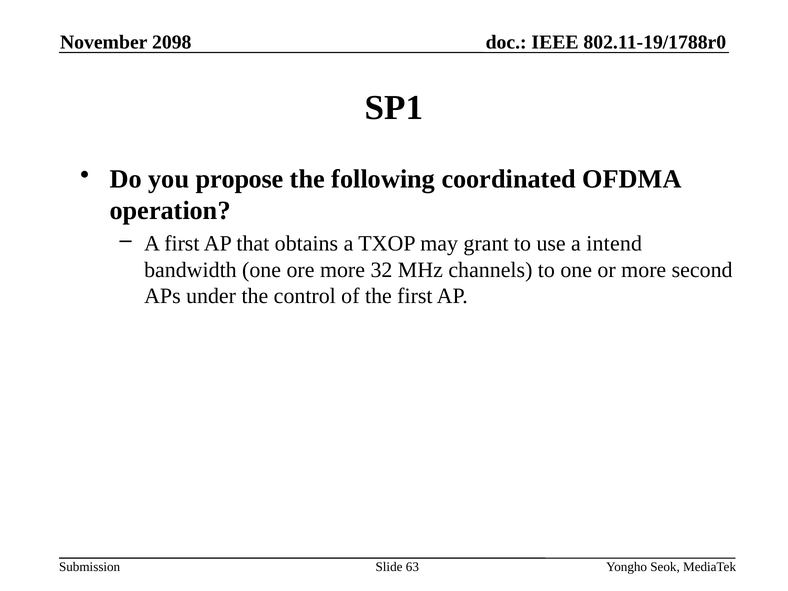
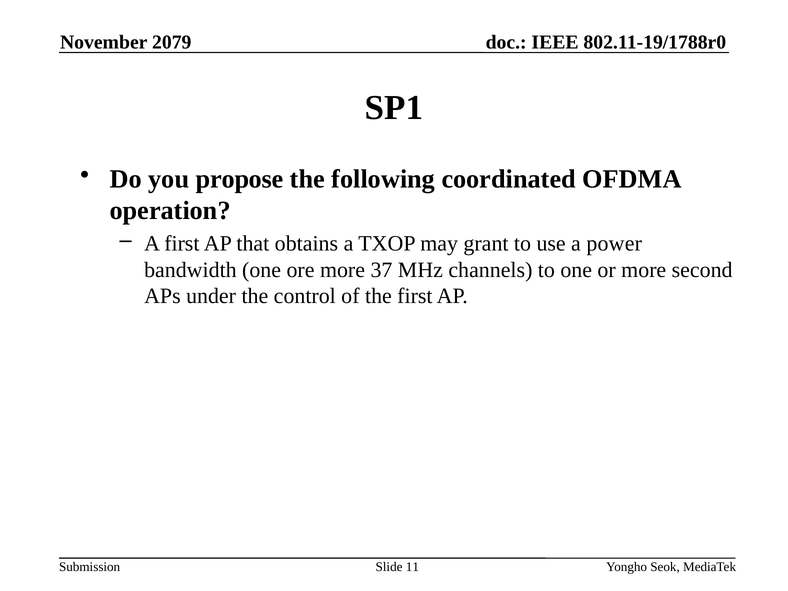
2098: 2098 -> 2079 (172, 42)
intend: intend -> power (614, 244)
32: 32 -> 37 (381, 270)
63: 63 -> 11 (412, 567)
